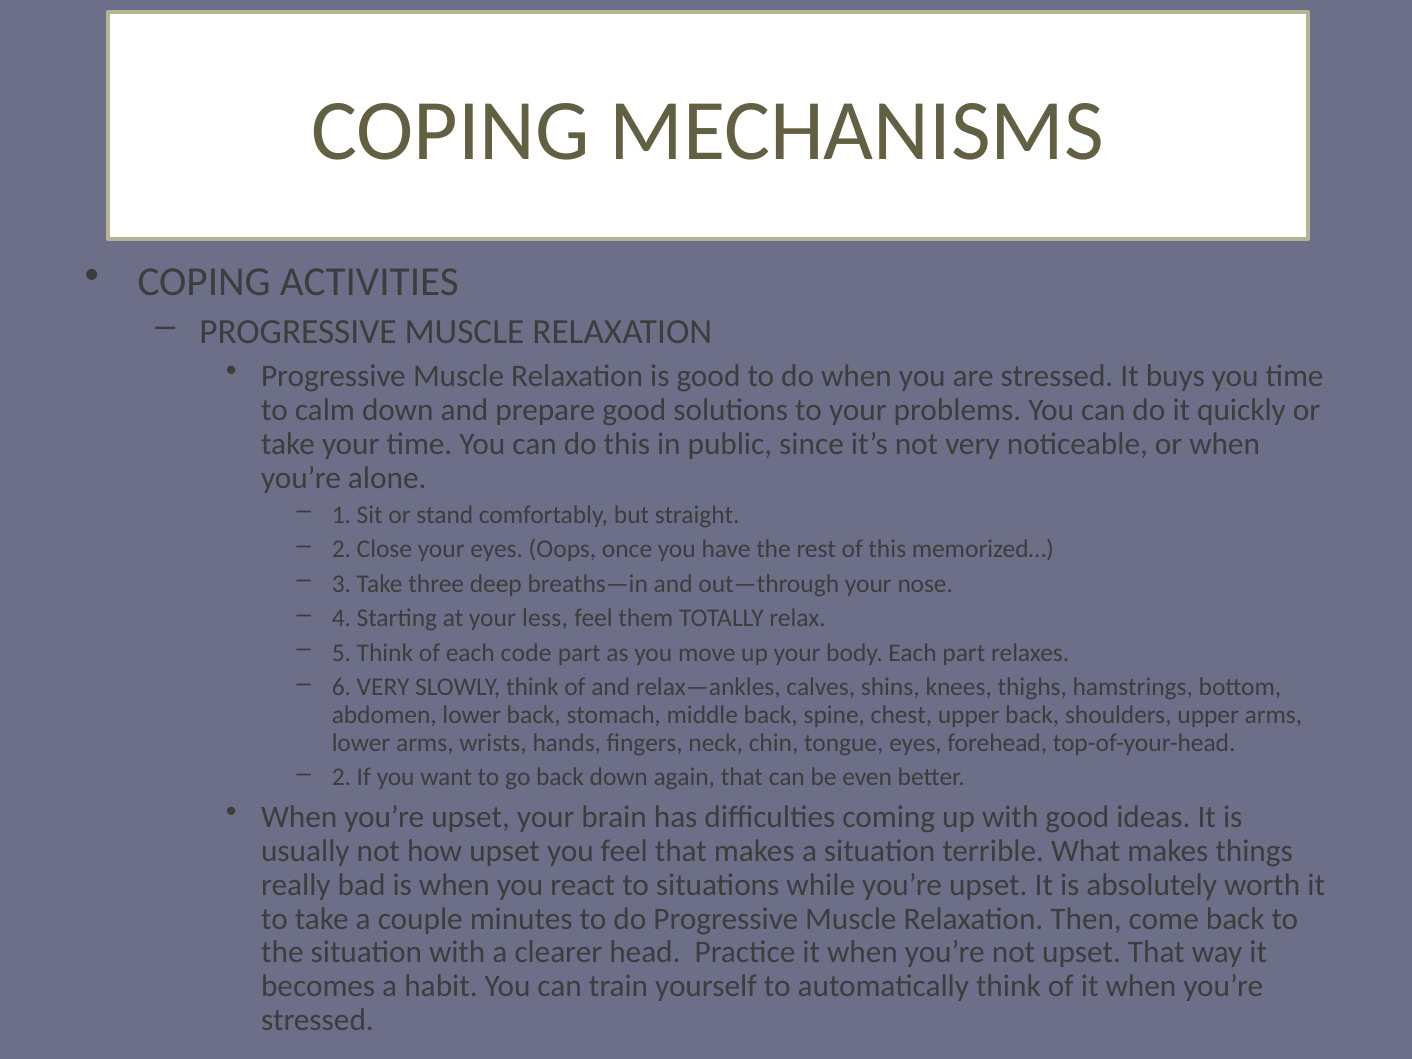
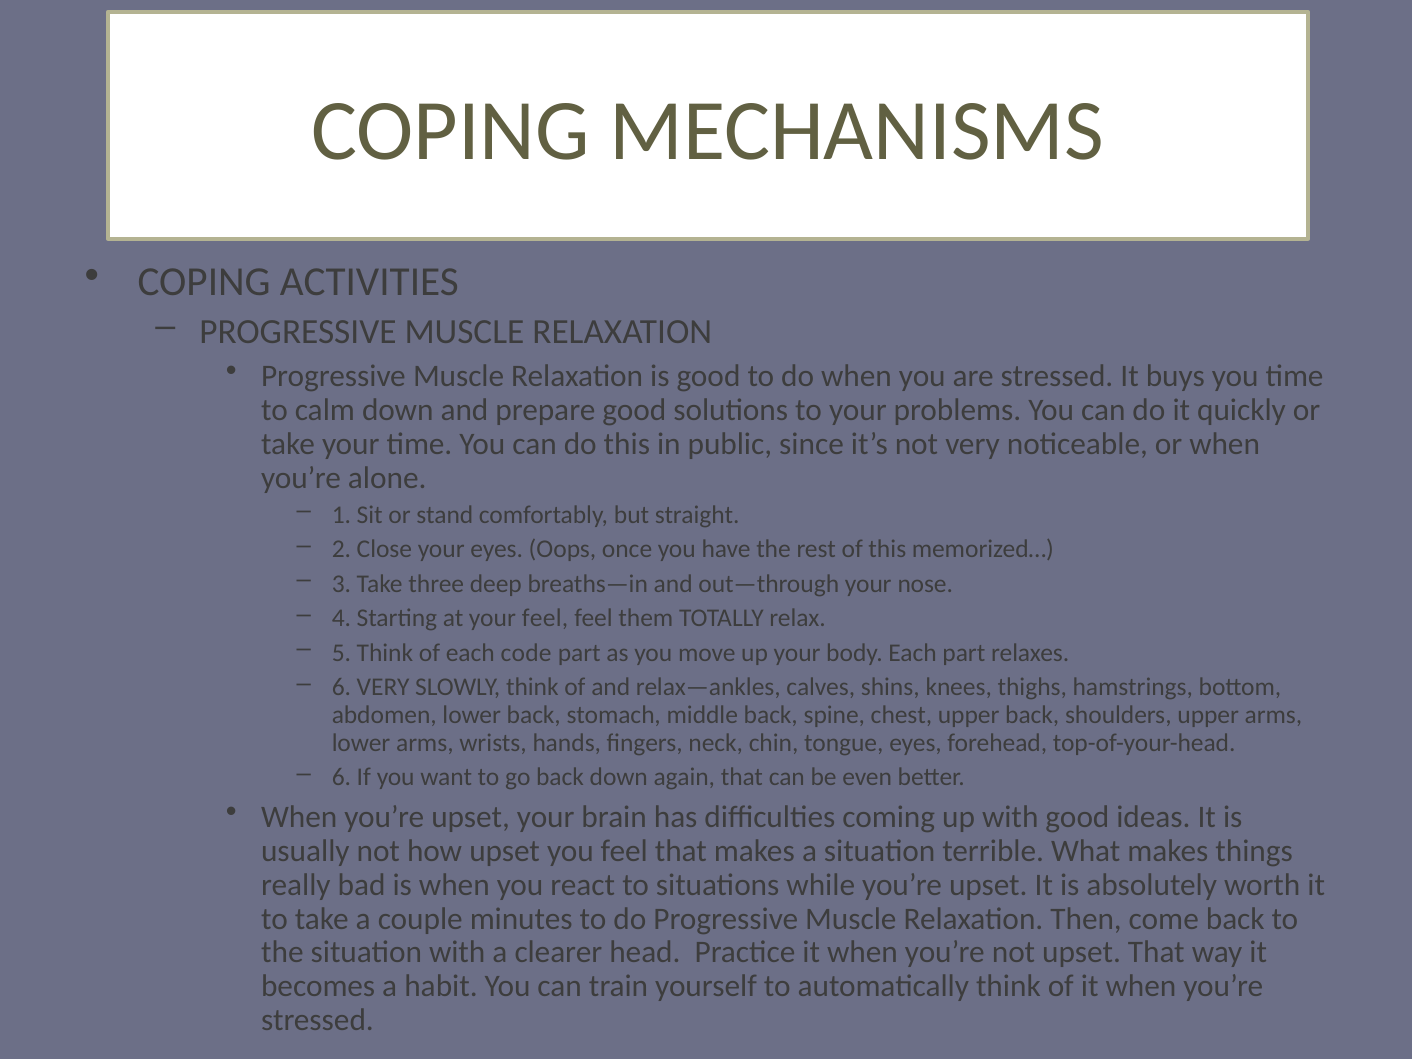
your less: less -> feel (545, 618)
2: 2 -> 6 (341, 777)
